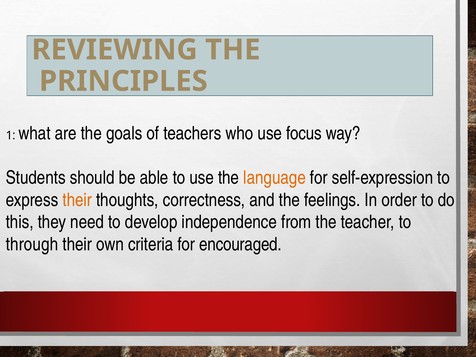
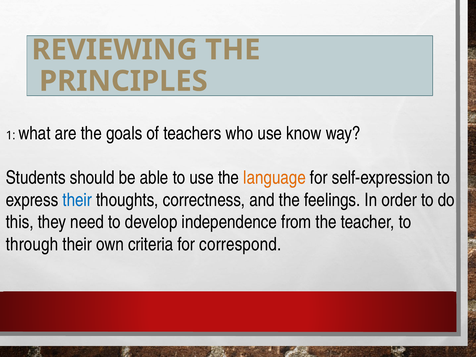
focus: focus -> know (304, 133)
their colour: orange -> blue (77, 200)
encouraged: encouraged -> correspond (240, 244)
